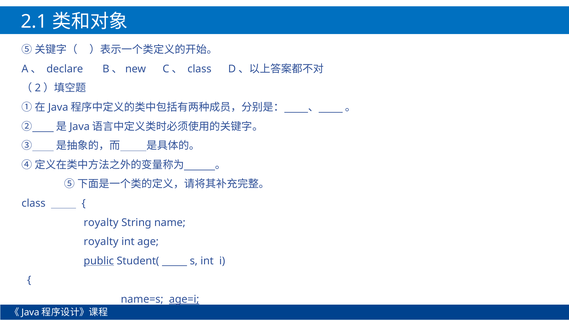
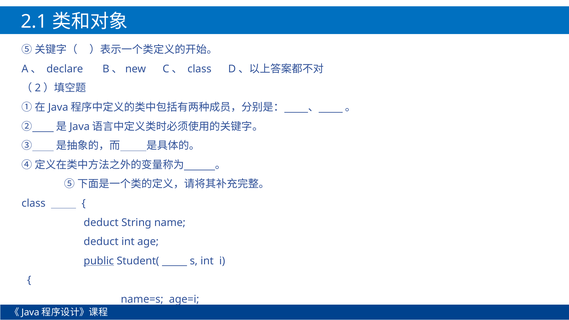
royalty: royalty -> deduct (101, 223)
royalty: royalty -> deduct (101, 242)
age=i underline: present -> none (184, 299)
